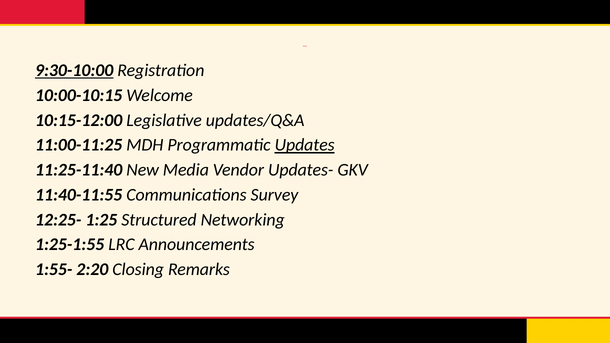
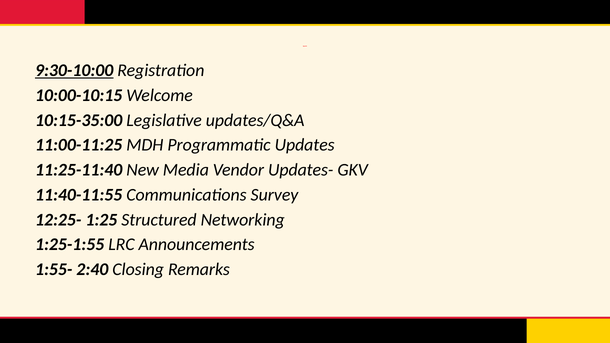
10:15-12:00: 10:15-12:00 -> 10:15-35:00 (79, 120)
Updates underline: present -> none (305, 145)
2:20: 2:20 -> 2:40 (92, 270)
